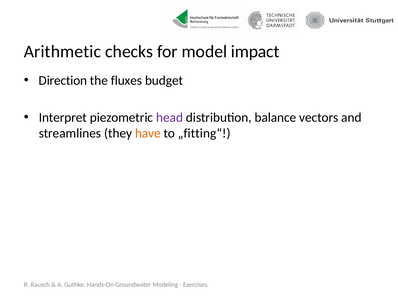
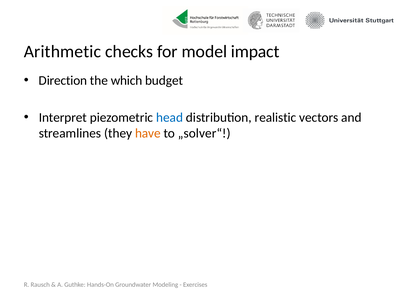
fluxes: fluxes -> which (127, 81)
head colour: purple -> blue (170, 118)
balance: balance -> realistic (275, 118)
„fitting“: „fitting“ -> „solver“ (204, 134)
